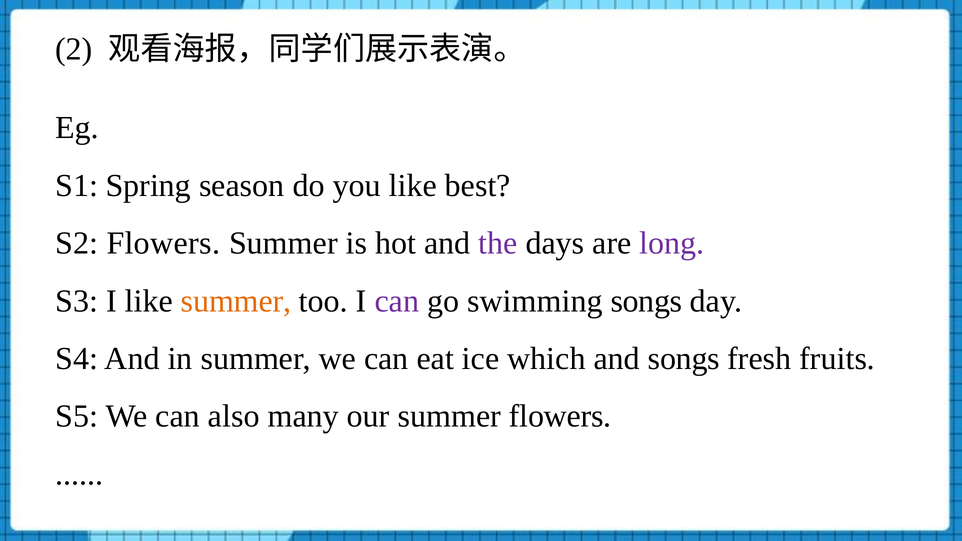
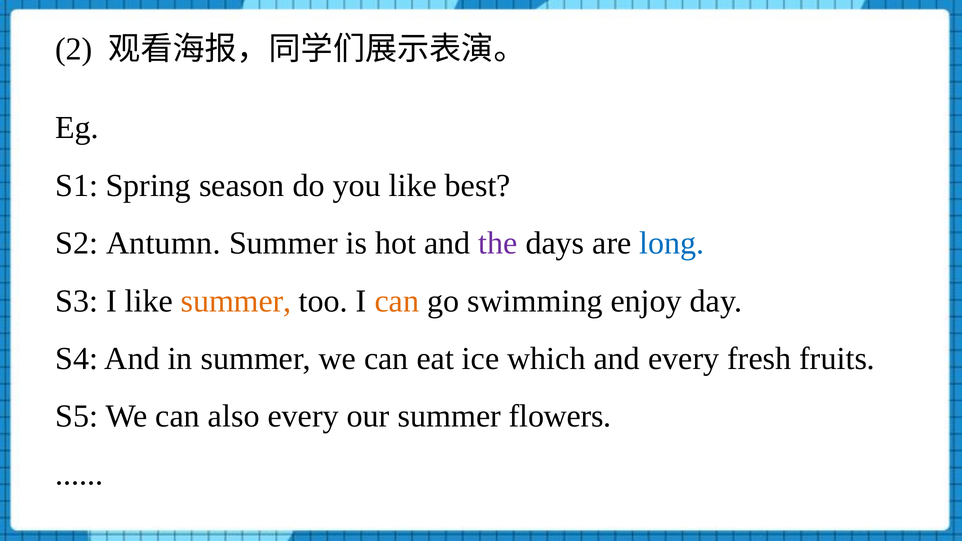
S2 Flowers: Flowers -> Antumn (163, 243)
long colour: purple -> blue (672, 243)
can colour: purple -> orange (397, 301)
swimming songs: songs -> enjoy (646, 301)
and songs: songs -> every (684, 359)
also many: many -> every (303, 416)
